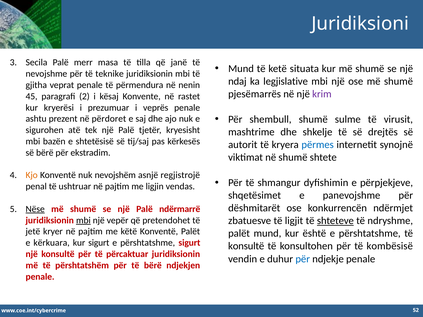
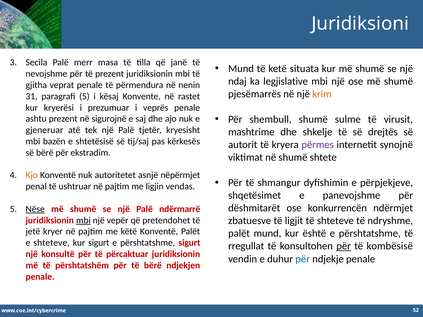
të teknike: teknike -> prezent (110, 74)
krim colour: purple -> orange (322, 94)
45: 45 -> 31 (32, 96)
paragrafi 2: 2 -> 5 (84, 96)
përdoret: përdoret -> sigurojnë (109, 119)
sigurohen: sigurohen -> gjeneruar (45, 130)
përmes colour: blue -> purple (318, 145)
nevojshëm: nevojshëm -> autoritetet (115, 175)
regjistrojë: regjistrojë -> nëpërmjet (180, 175)
shteteve underline: present -> none (335, 221)
e kërkuara: kërkuara -> shteteve (52, 243)
konsultë: konsultë -> rregullat (246, 246)
për underline: none -> present (344, 246)
